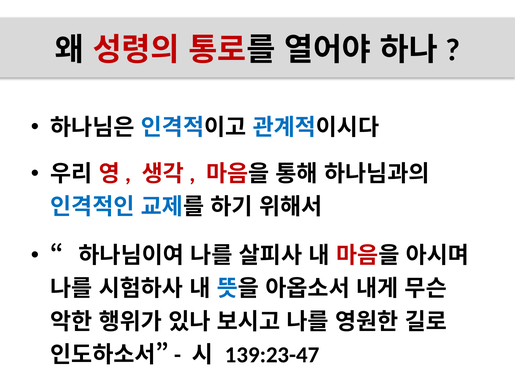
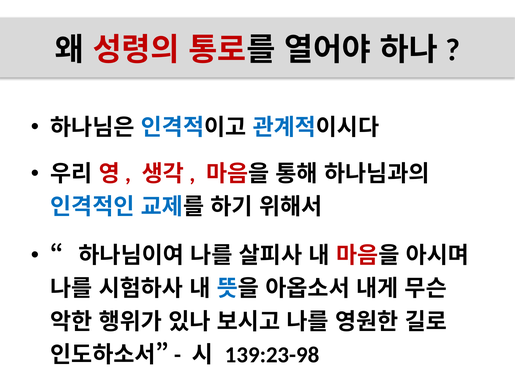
139:23-47: 139:23-47 -> 139:23-98 (272, 354)
